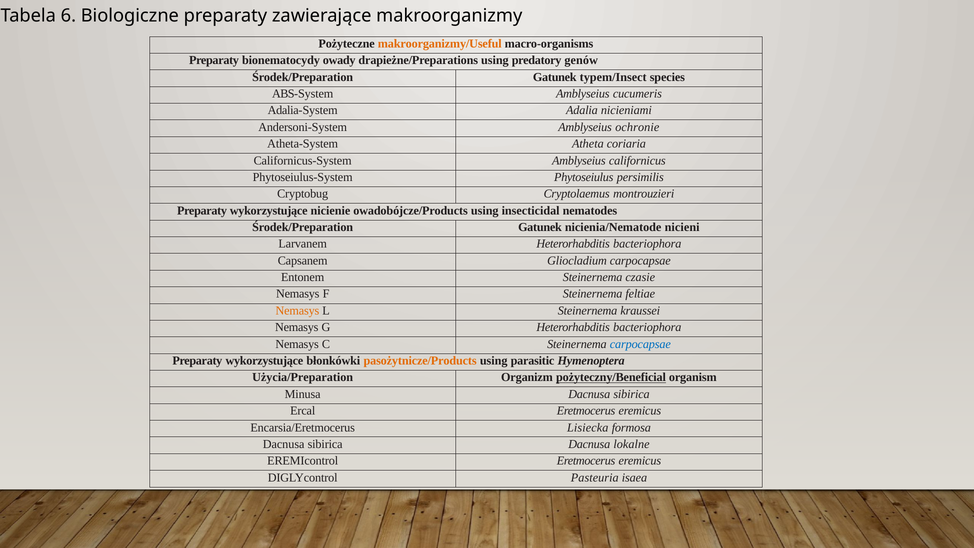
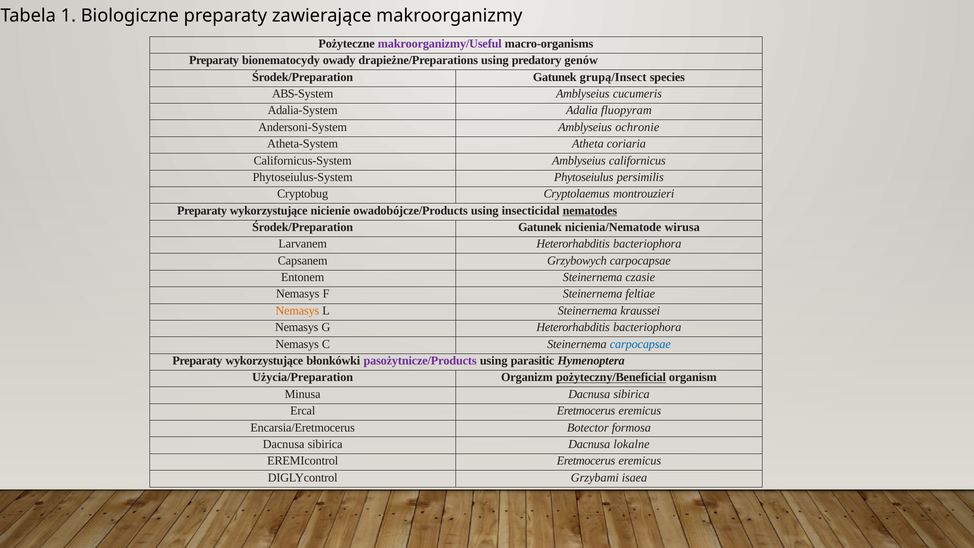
6: 6 -> 1 (68, 16)
makroorganizmy/Useful colour: orange -> purple (440, 44)
typem/Insect: typem/Insect -> grupą/Insect (613, 77)
nicieniami: nicieniami -> fluopyram (626, 110)
nematodes underline: none -> present (590, 211)
nicieni: nicieni -> wirusa (682, 227)
Gliocladium: Gliocladium -> Grzybowych (577, 261)
pasożytnicze/Products colour: orange -> purple (420, 361)
Lisiecka: Lisiecka -> Botector (588, 427)
Pasteuria: Pasteuria -> Grzybami (595, 477)
